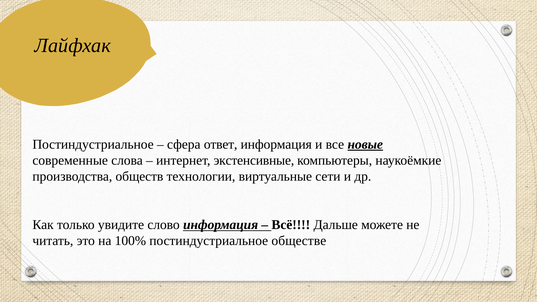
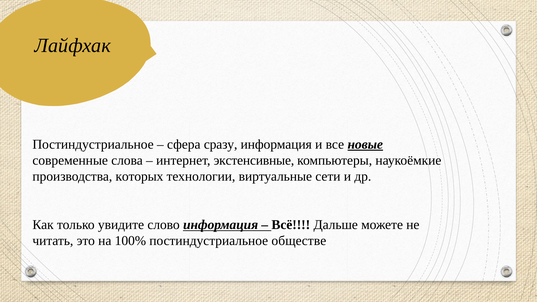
ответ: ответ -> сразу (221, 144)
обществ: обществ -> которых (139, 176)
